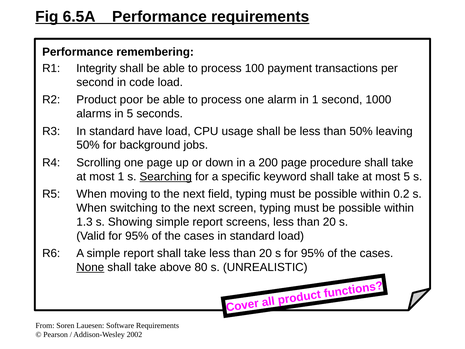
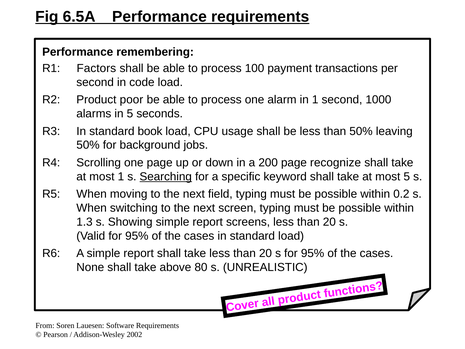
Integrity: Integrity -> Factors (96, 68)
have: have -> book (150, 131)
procedure: procedure -> recognize (336, 163)
None underline: present -> none (90, 267)
